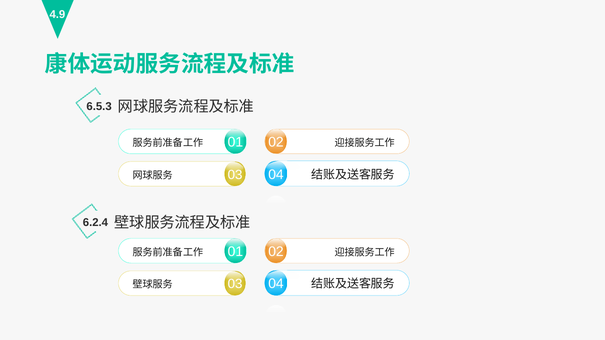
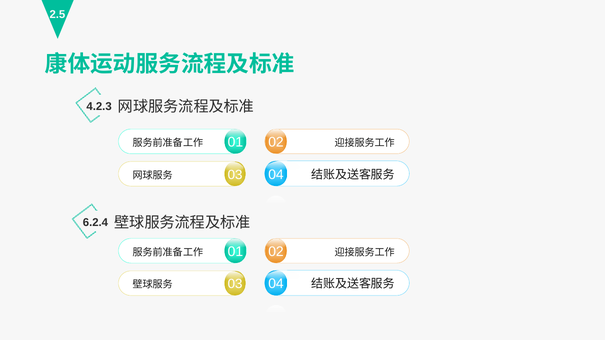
4.9: 4.9 -> 2.5 (57, 15)
6.5.3: 6.5.3 -> 4.2.3 (99, 107)
